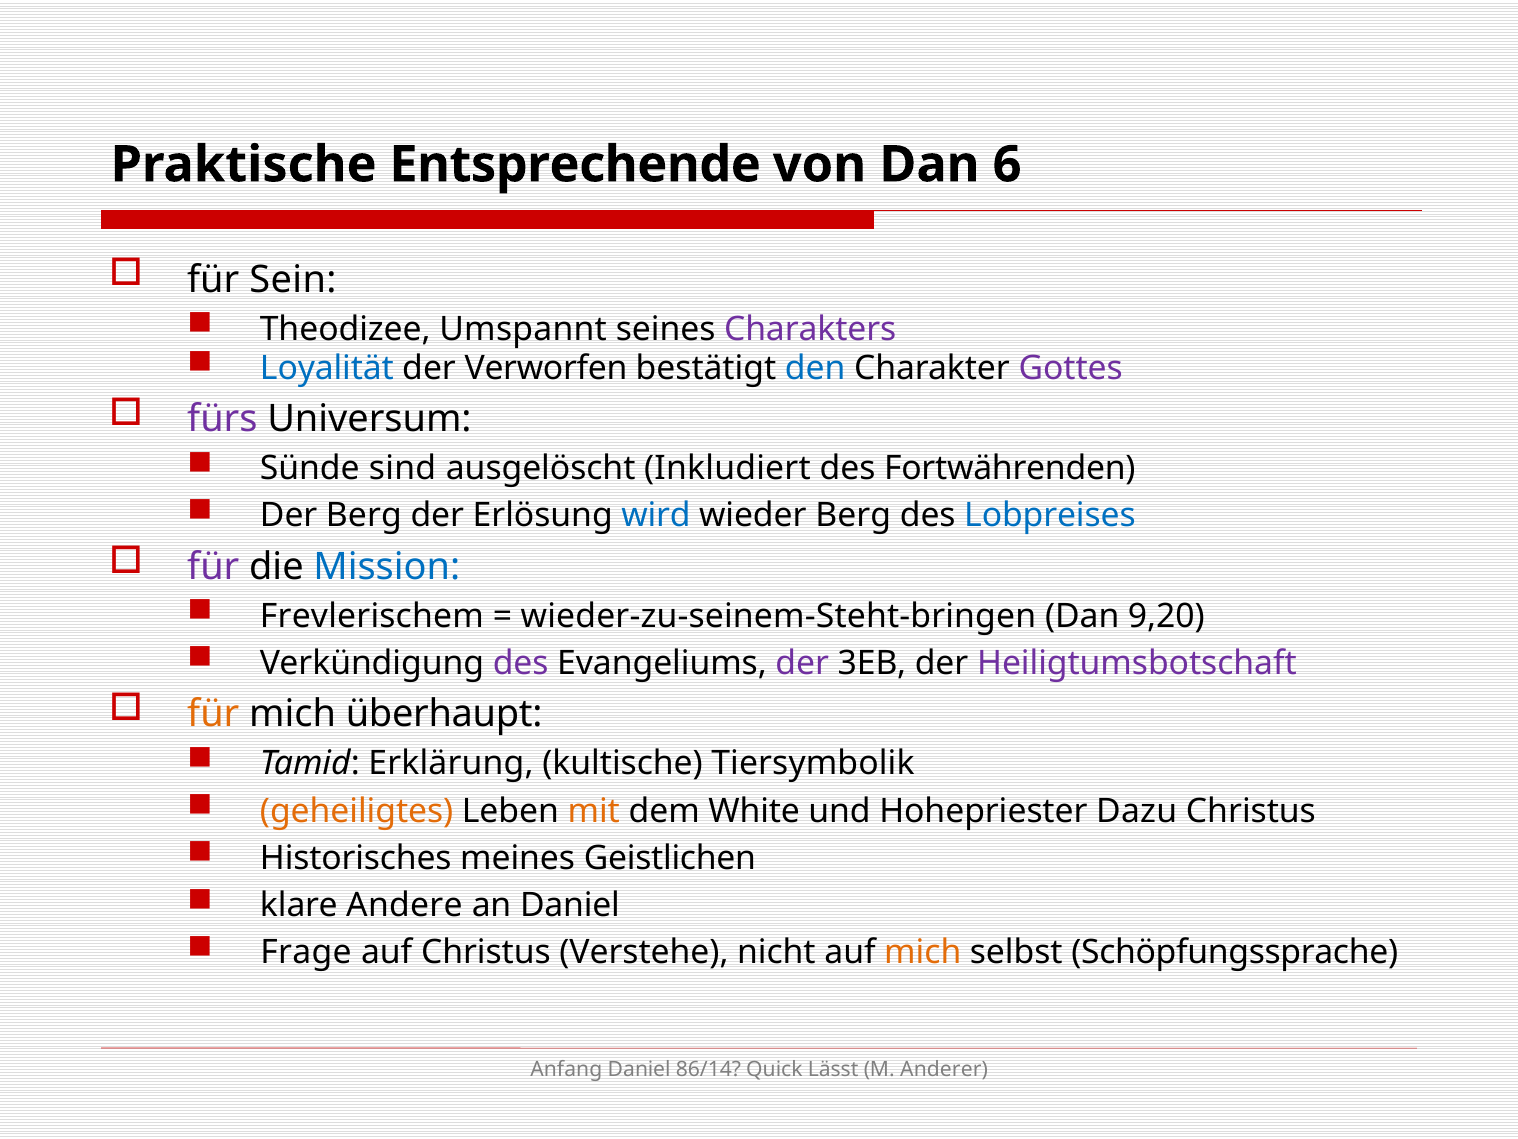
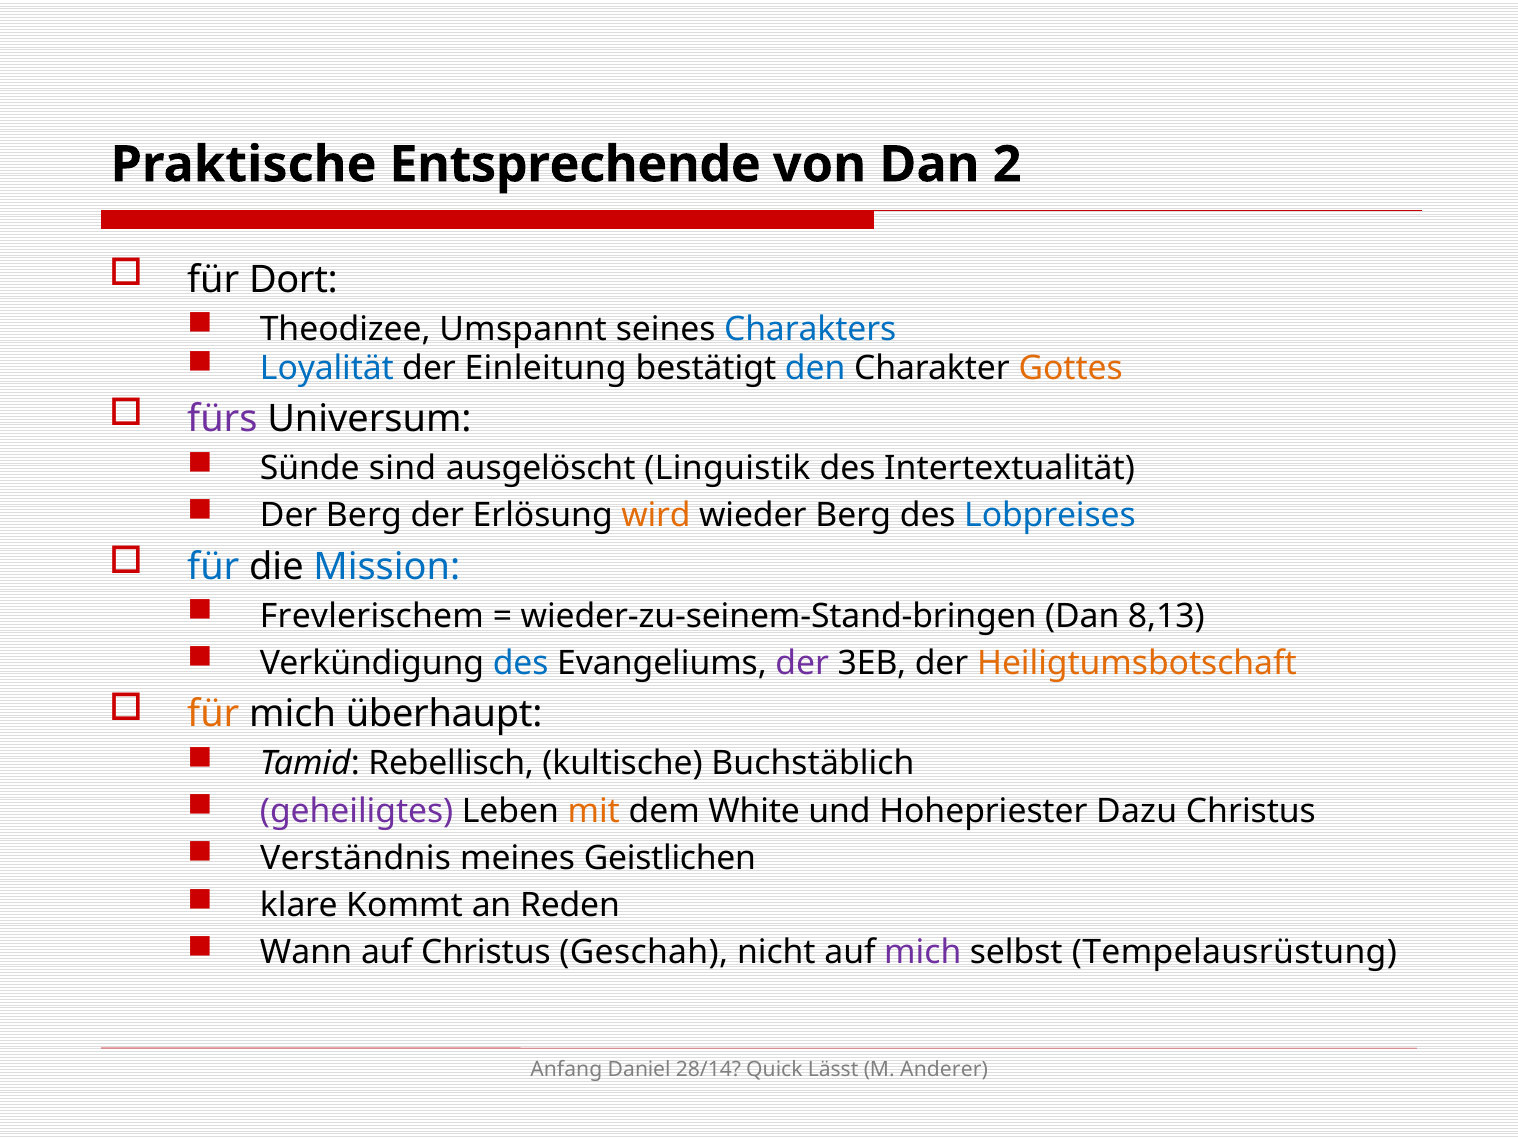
6: 6 -> 2 (1007, 165)
Sein: Sein -> Dort (293, 279)
Charakters colour: purple -> blue (810, 329)
Verworfen: Verworfen -> Einleitung (546, 368)
Gottes colour: purple -> orange (1071, 368)
Inkludiert: Inkludiert -> Linguistik (727, 468)
Fortwährenden: Fortwährenden -> Intertextualität (1010, 468)
wird colour: blue -> orange (656, 516)
für colour: purple -> blue (213, 566)
wieder-zu-seinem-Steht-bringen: wieder-zu-seinem-Steht-bringen -> wieder-zu-seinem-Stand-bringen (779, 616)
9,20: 9,20 -> 8,13 (1166, 616)
des colour: purple -> blue (521, 663)
Heiligtumsbotschaft colour: purple -> orange (1137, 663)
Erklärung: Erklärung -> Rebellisch (451, 763)
Tiersymbolik: Tiersymbolik -> Buchstäblich (813, 763)
geheiligtes colour: orange -> purple (357, 811)
Historisches: Historisches -> Verständnis (356, 858)
Andere: Andere -> Kommt (405, 905)
an Daniel: Daniel -> Reden (570, 905)
Frage: Frage -> Wann (306, 952)
Verstehe: Verstehe -> Geschah (644, 952)
mich colour: orange -> purple (923, 952)
Schöpfungssprache: Schöpfungssprache -> Tempelausrüstung (1234, 952)
86/14: 86/14 -> 28/14 (708, 1069)
